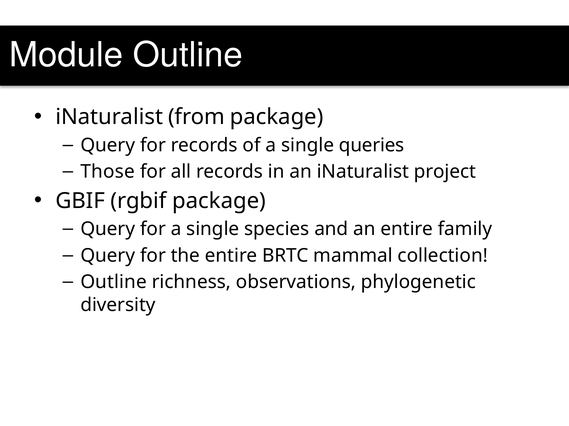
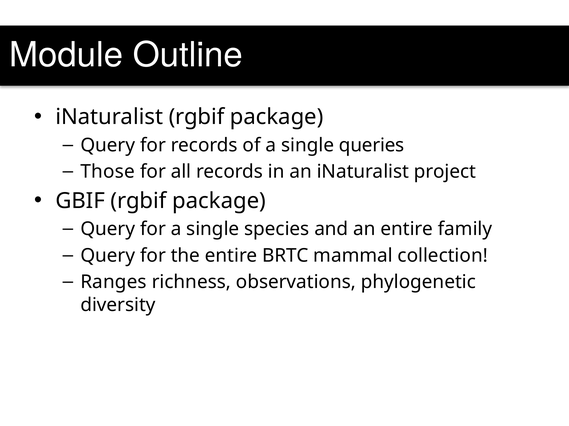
iNaturalist from: from -> rgbif (196, 117)
Outline: Outline -> Ranges (114, 283)
